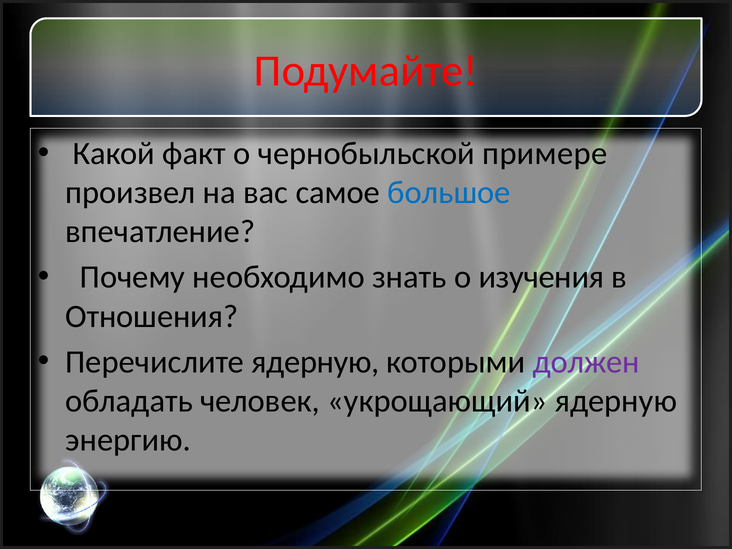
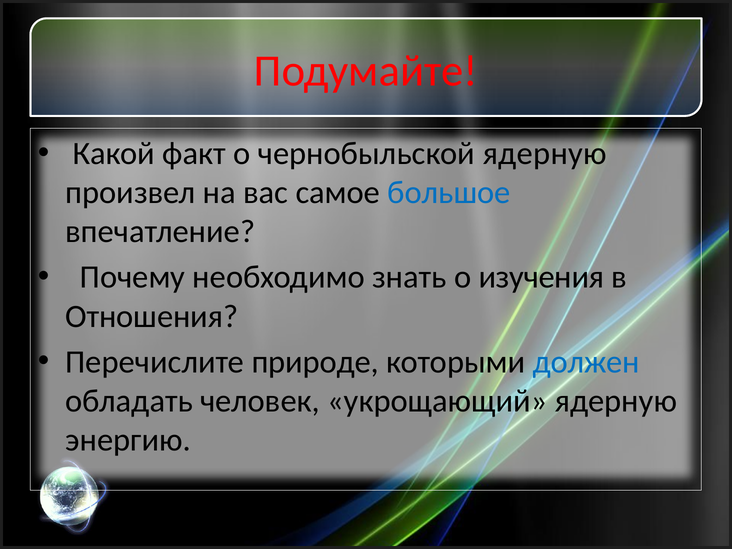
чернобыльской примере: примере -> ядерную (545, 154)
Перечислите ядерную: ядерную -> природе (315, 362)
должен colour: purple -> blue (586, 362)
